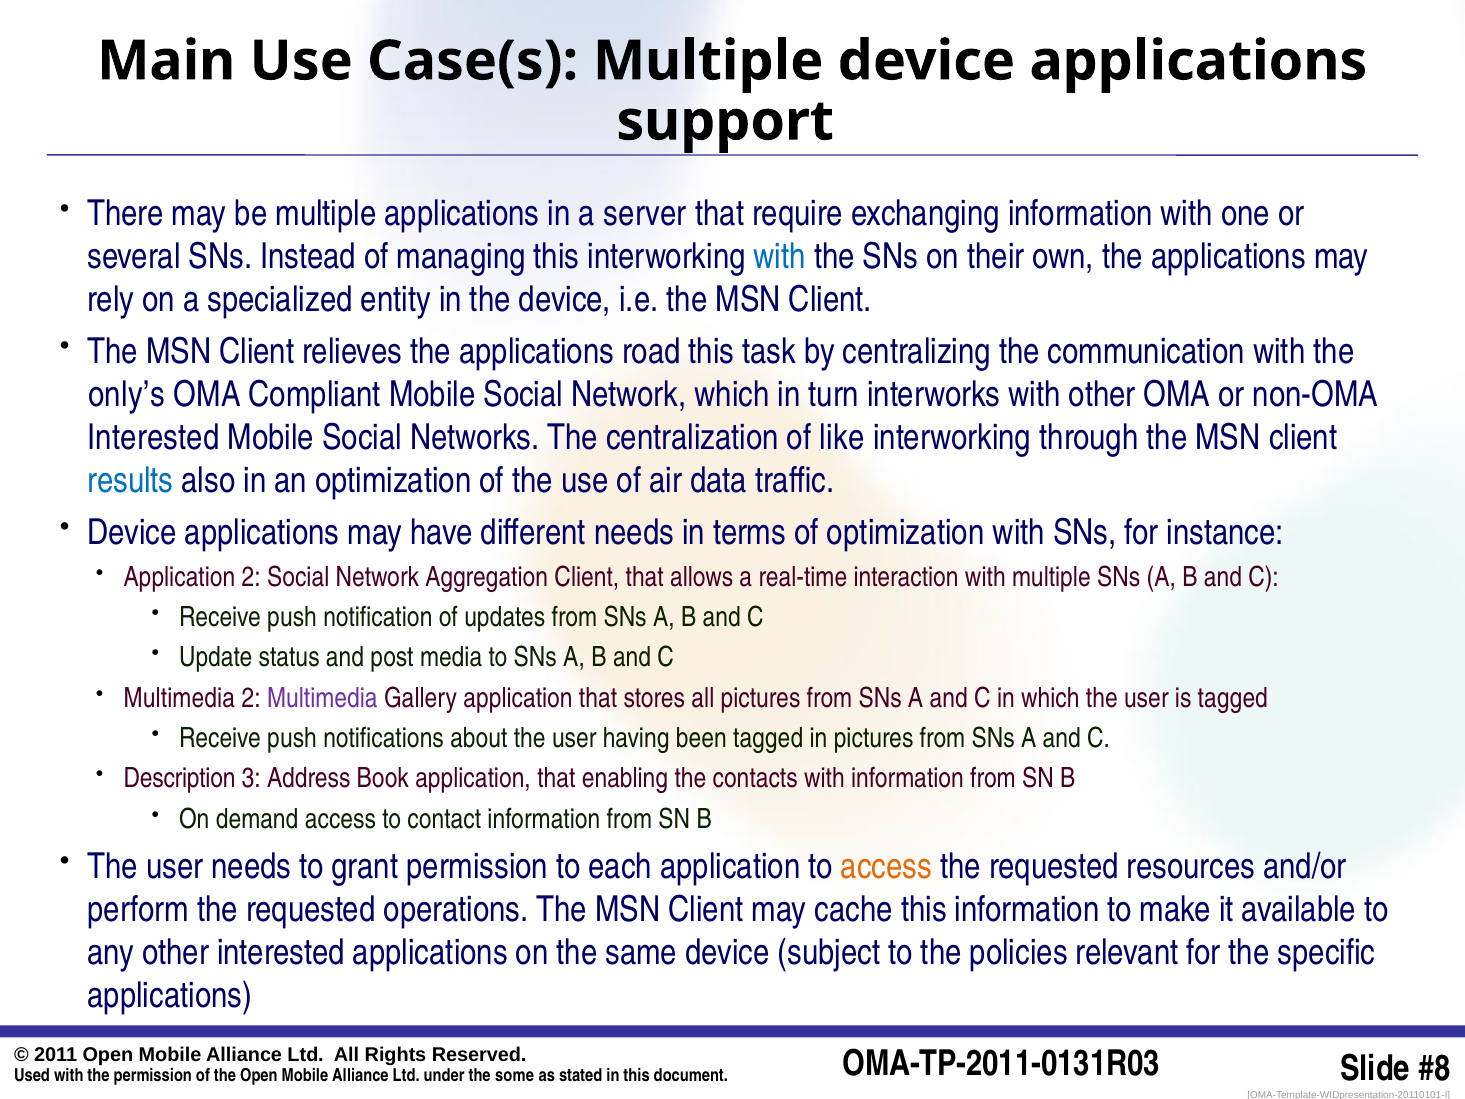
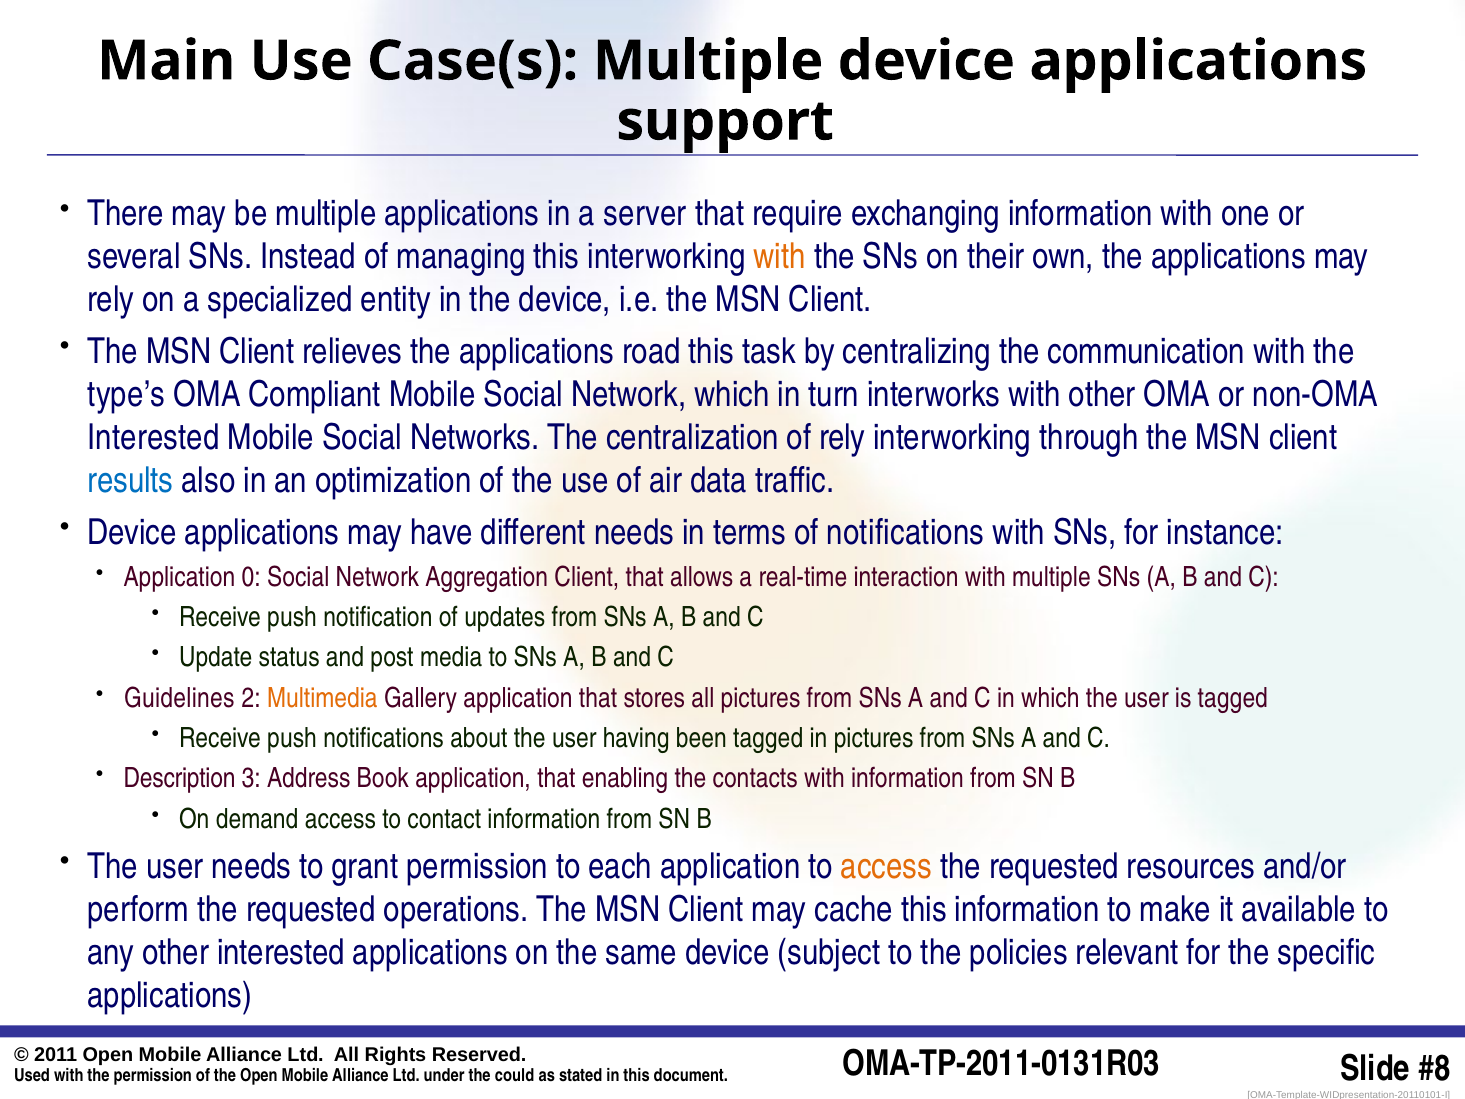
with colour: blue -> orange (780, 257)
only’s: only’s -> type’s (127, 395)
of like: like -> rely (843, 438)
of optimization: optimization -> notifications (906, 532)
Application 2: 2 -> 0 (251, 577)
Multimedia: Multimedia -> Guidelines (179, 698)
Multimedia colour: purple -> orange (322, 698)
some: some -> could (515, 1075)
